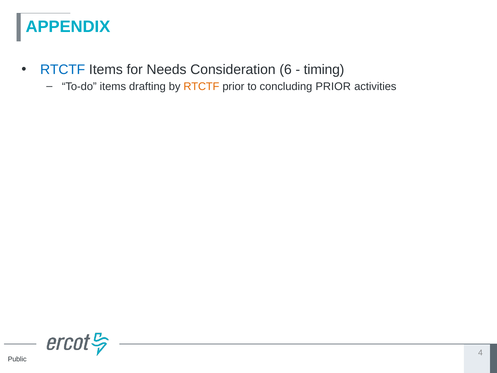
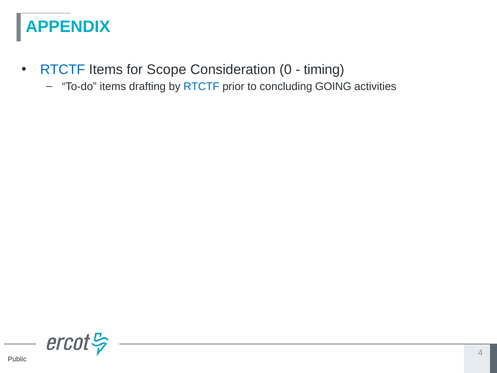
Needs: Needs -> Scope (166, 70)
6: 6 -> 0 (286, 70)
RTCTF colour: orange -> blue (201, 87)
concluding PRIOR: PRIOR -> GOING (333, 87)
